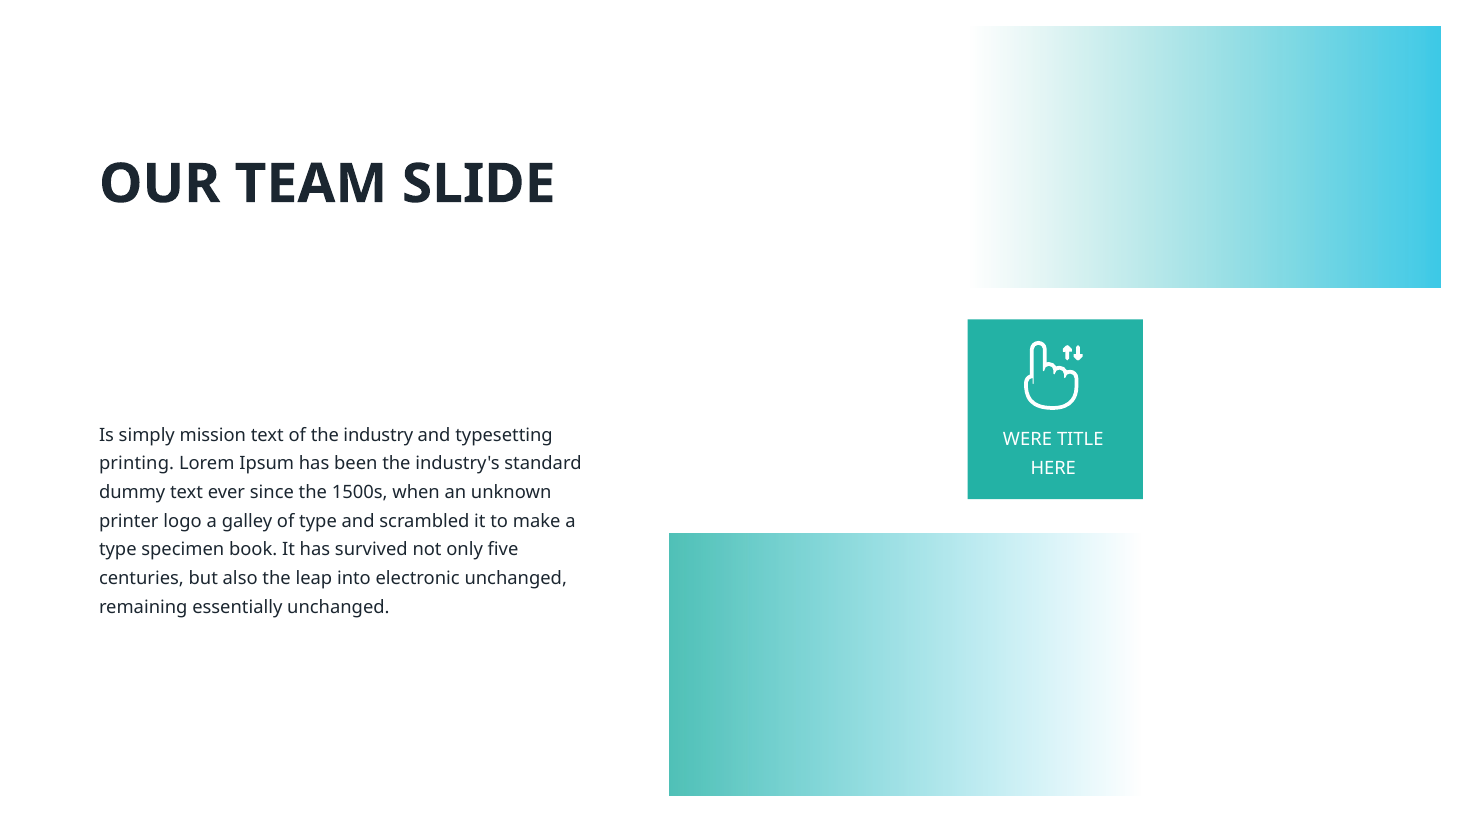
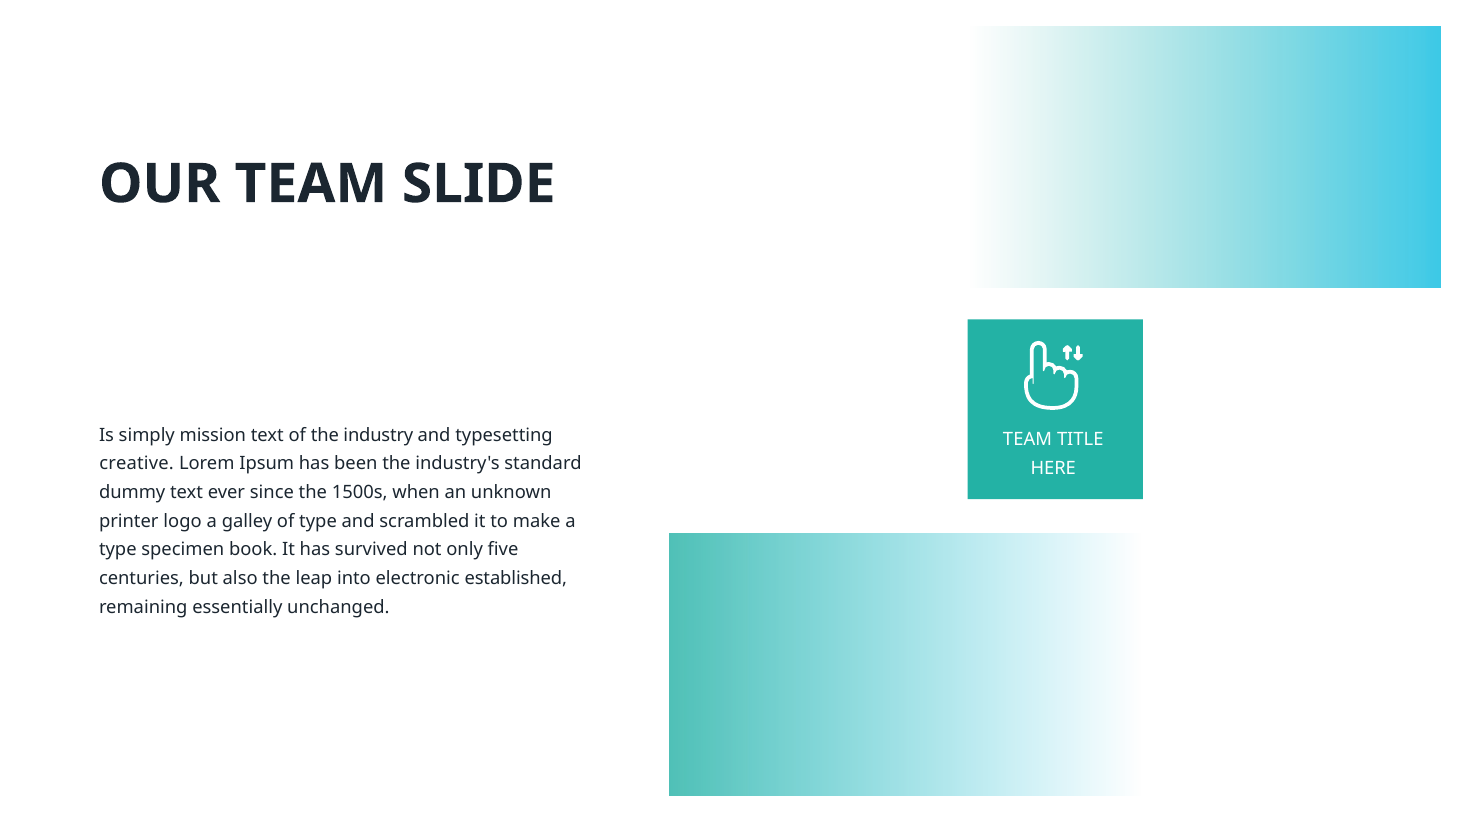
WERE: WERE -> TEAM (1028, 440)
printing: printing -> creative (137, 464)
electronic unchanged: unchanged -> established (516, 578)
